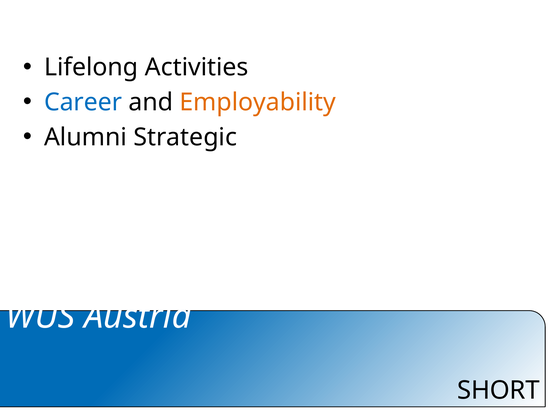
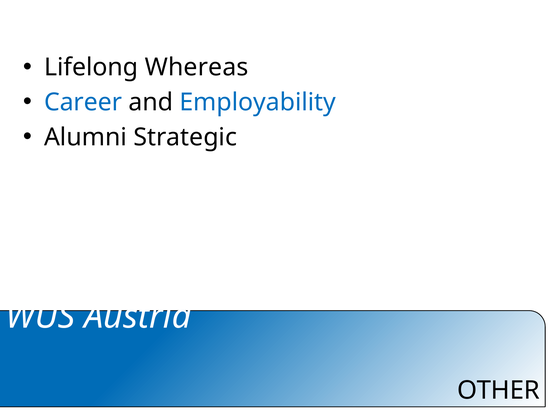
Activities: Activities -> Whereas (197, 67)
Employability colour: orange -> blue (258, 102)
SHORT: SHORT -> OTHER (498, 390)
